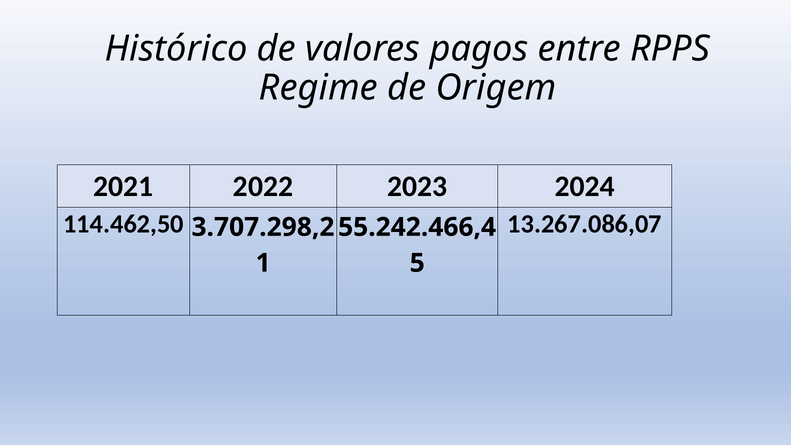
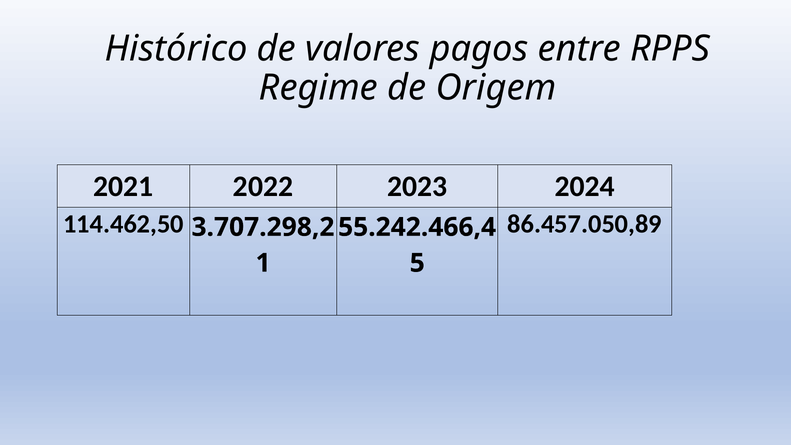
13.267.086,07: 13.267.086,07 -> 86.457.050,89 (585, 224)
